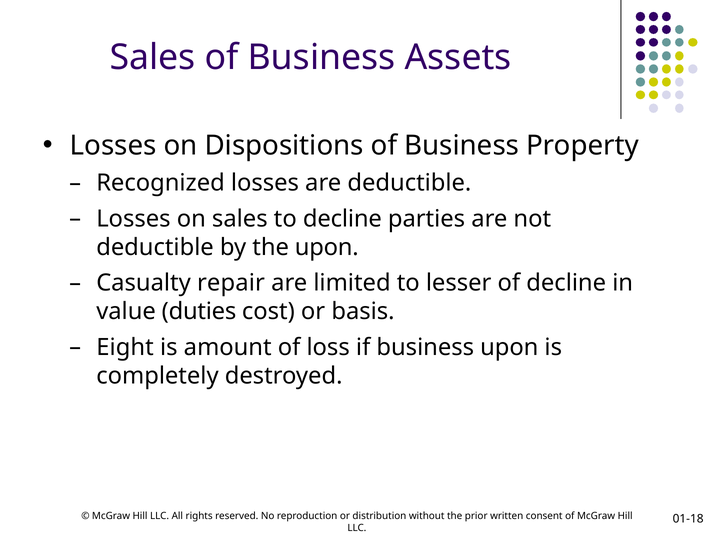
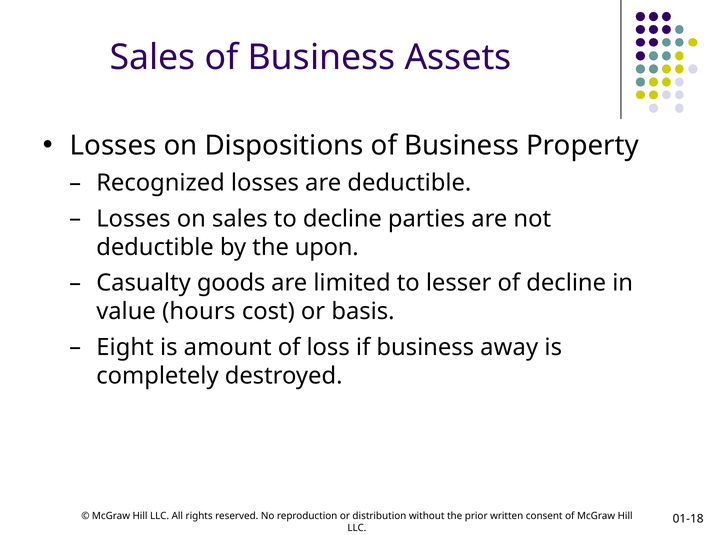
repair: repair -> goods (231, 283)
duties: duties -> hours (199, 311)
business upon: upon -> away (509, 347)
